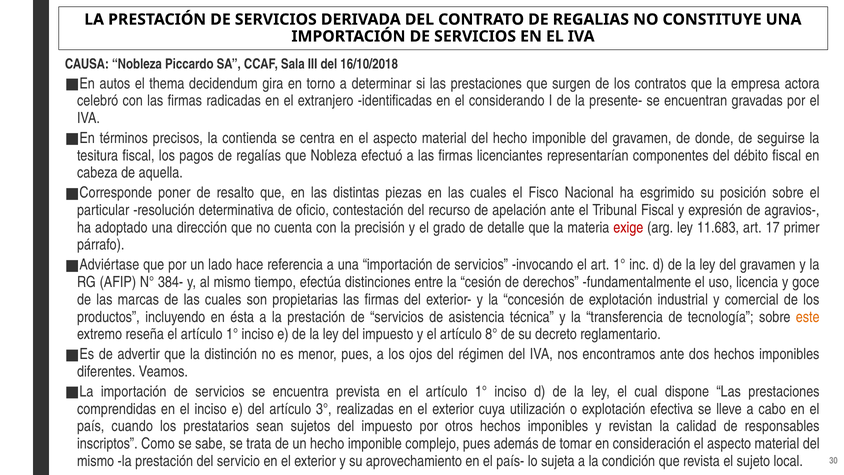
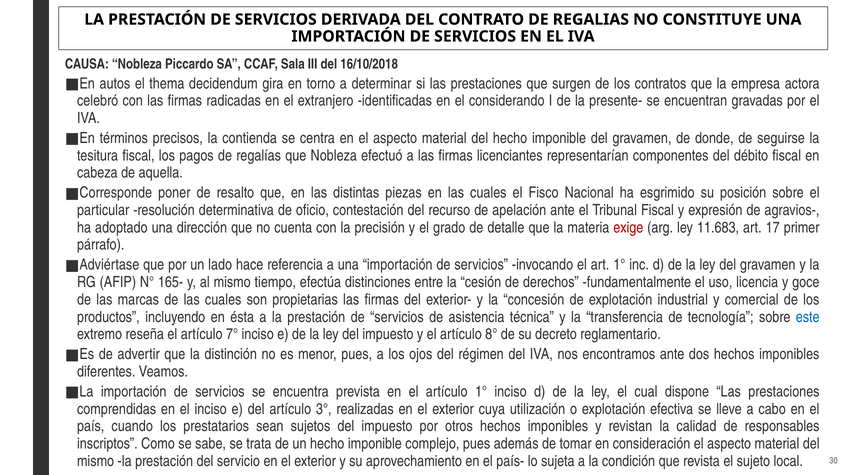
384-: 384- -> 165- (171, 282)
este colour: orange -> blue (808, 317)
reseña el artículo 1°: 1° -> 7° (232, 334)
